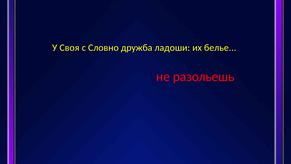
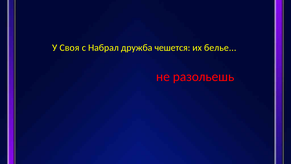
Словно: Словно -> Набрал (103, 48)
ладоши: ладоши -> чешется (172, 48)
